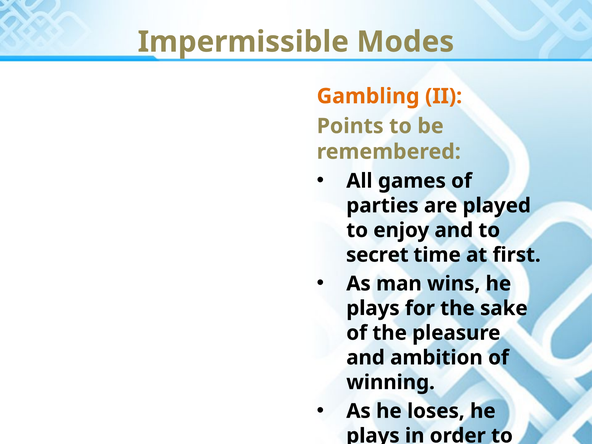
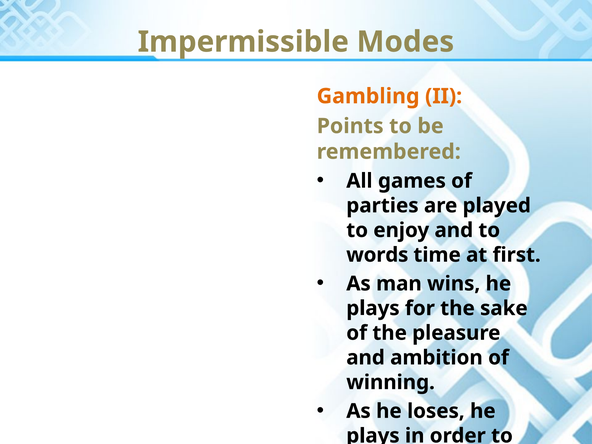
secret: secret -> words (377, 255)
